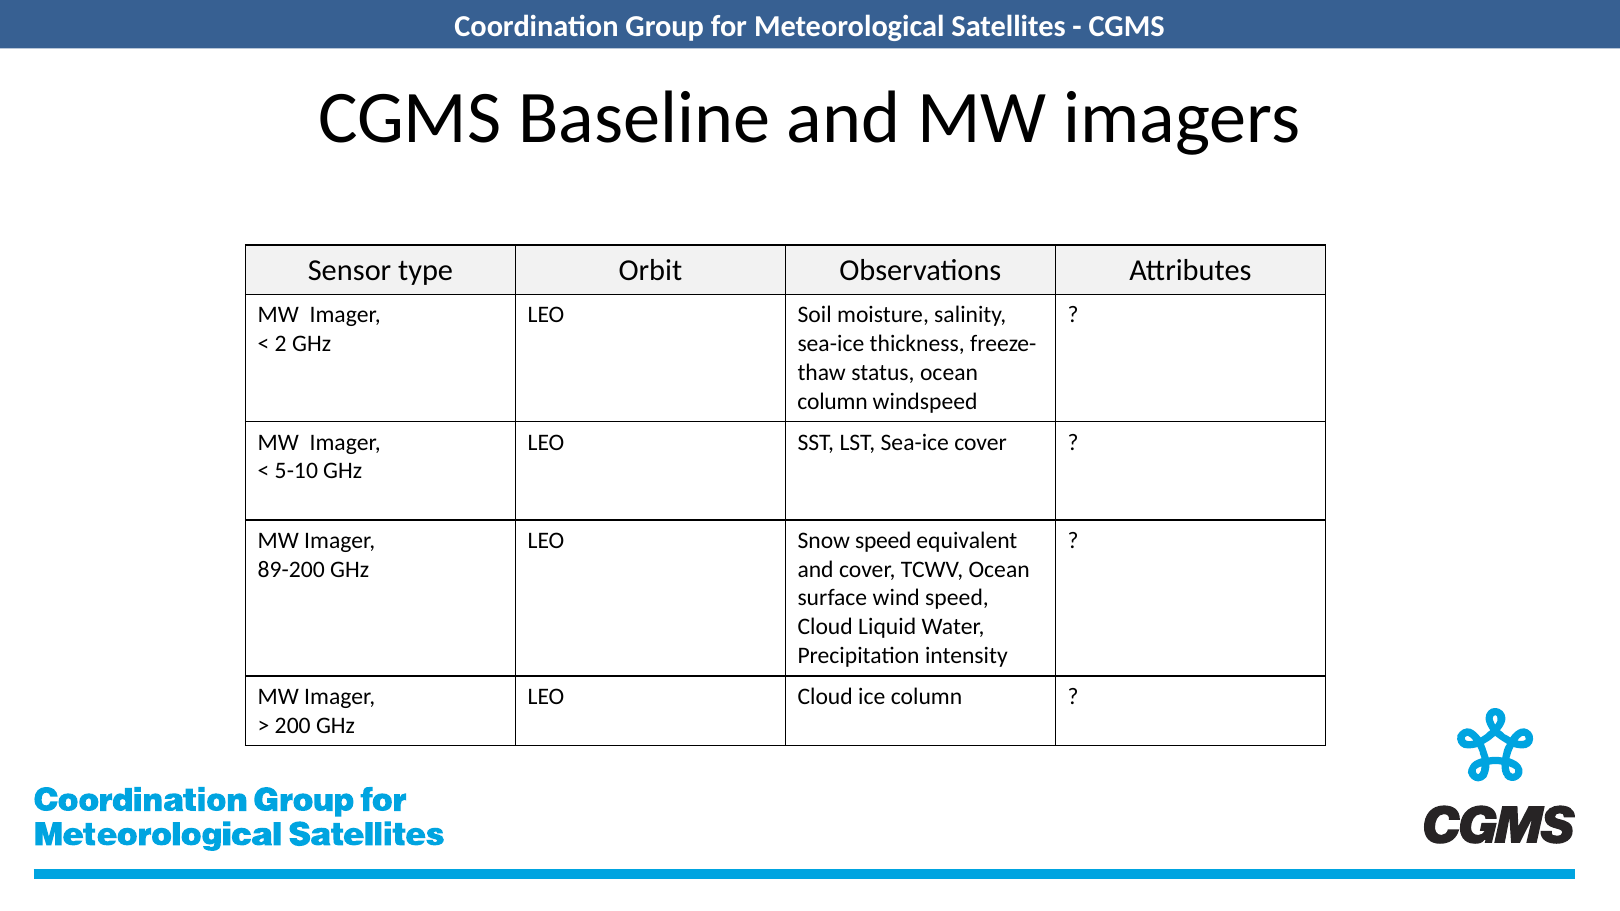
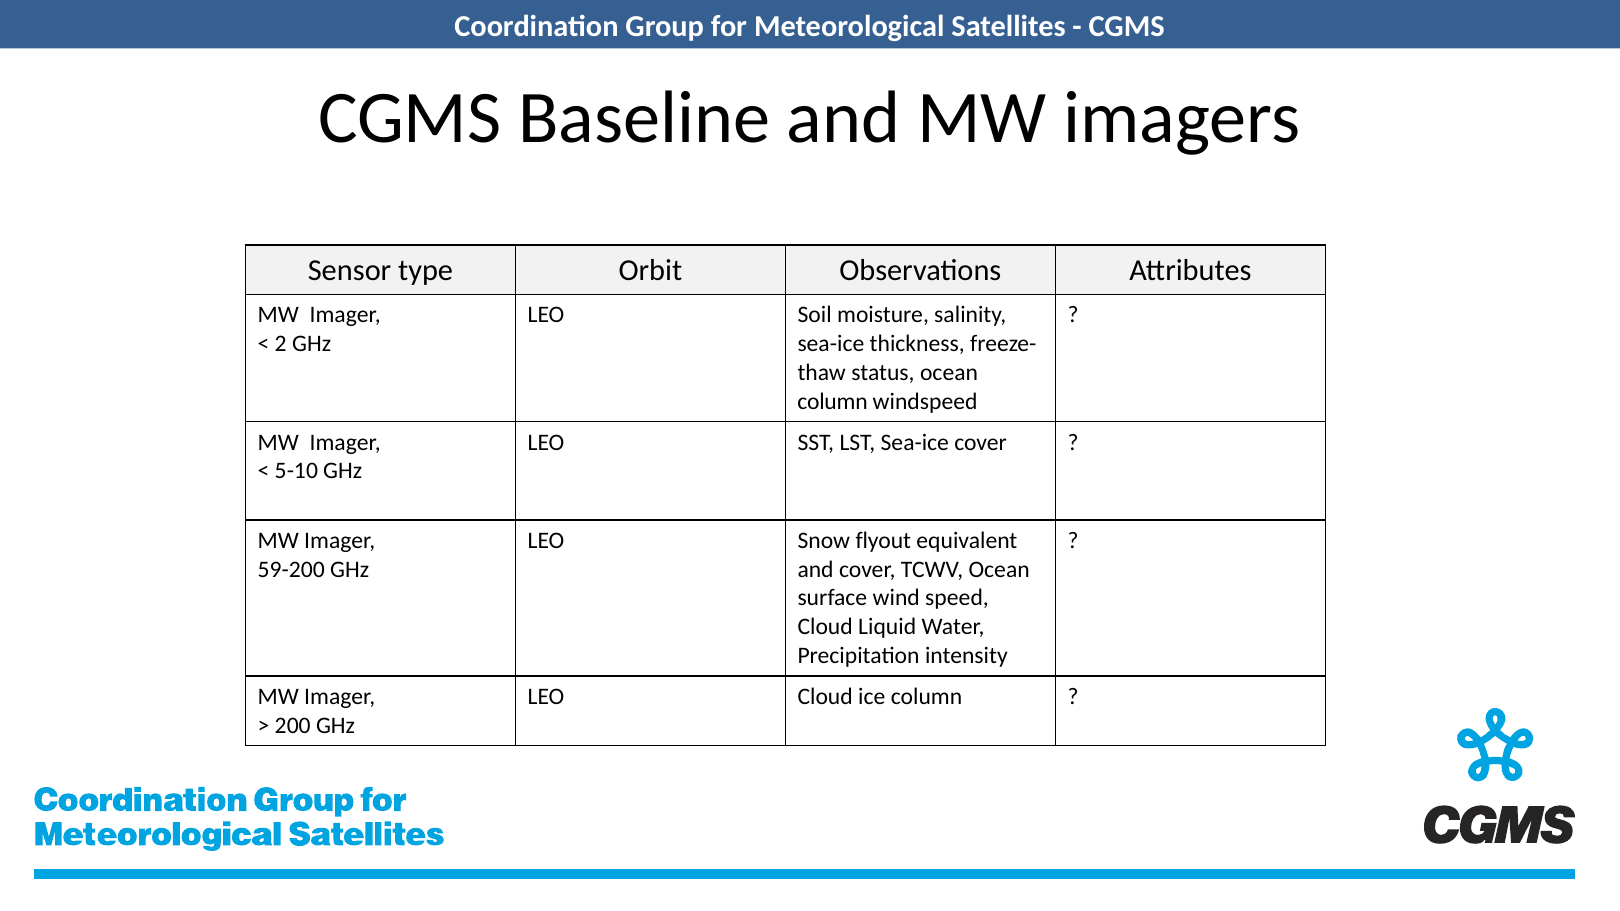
Snow speed: speed -> flyout (883, 541)
89-200: 89-200 -> 59-200 (291, 570)
